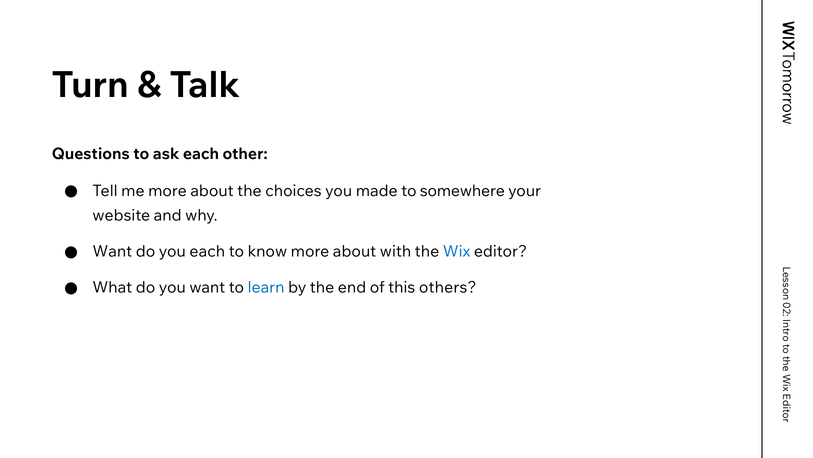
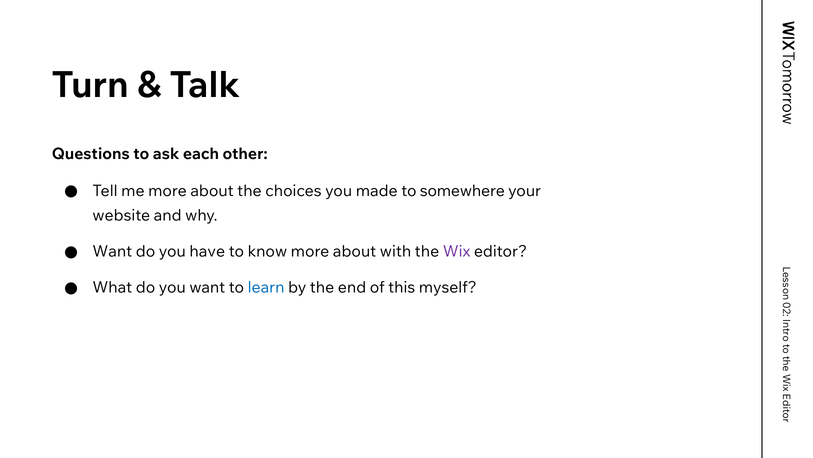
you each: each -> have (207, 251)
Wix colour: blue -> purple (457, 251)
others: others -> myself (448, 287)
